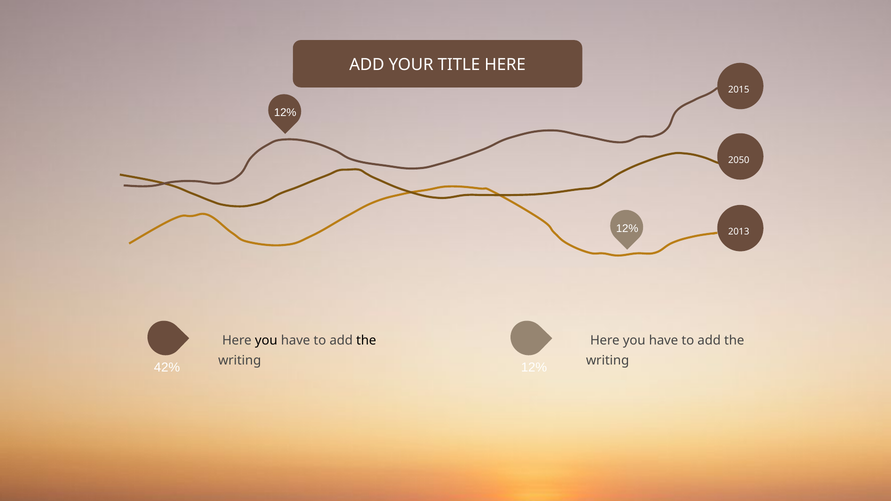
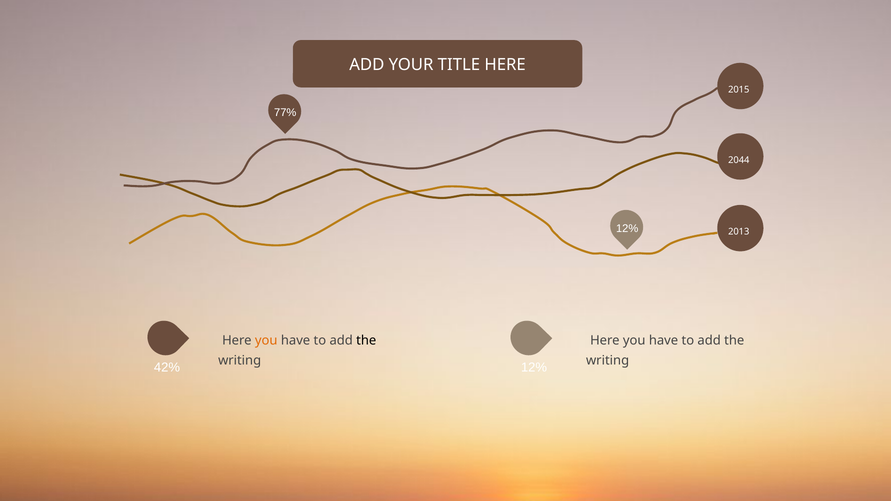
12%: 12% -> 77% (285, 113)
2050: 2050 -> 2044 (739, 160)
you colour: black -> orange (266, 340)
